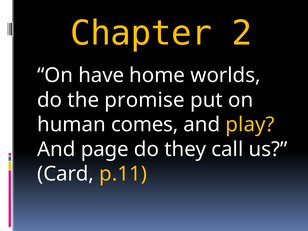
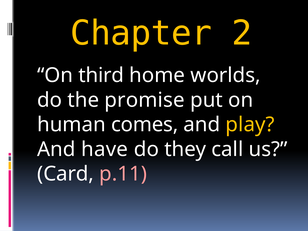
have: have -> third (101, 75)
page: page -> have (105, 149)
p.11 colour: yellow -> pink (123, 174)
